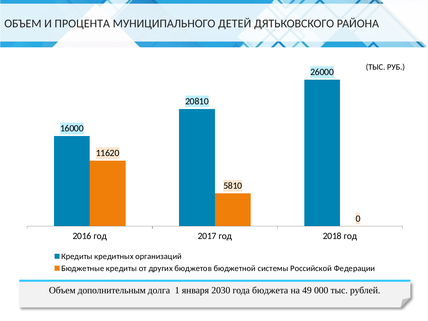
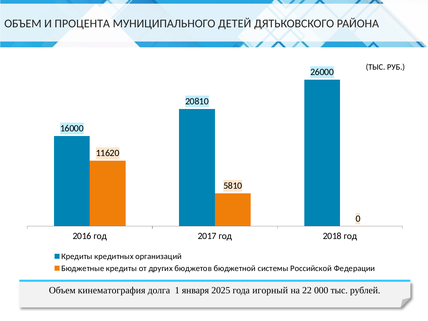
дополнительным: дополнительным -> кинематография (112, 290)
2030: 2030 -> 2025 (221, 290)
бюджета: бюджета -> игорный (270, 290)
49: 49 -> 22 (307, 290)
